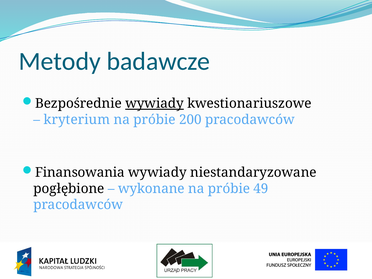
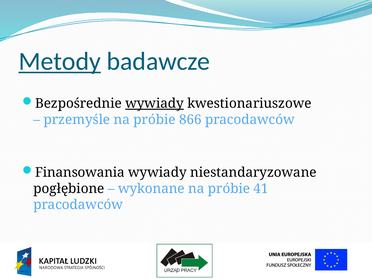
Metody underline: none -> present (60, 61)
kryterium: kryterium -> przemyśle (77, 120)
200: 200 -> 866 (190, 120)
49: 49 -> 41 (261, 189)
